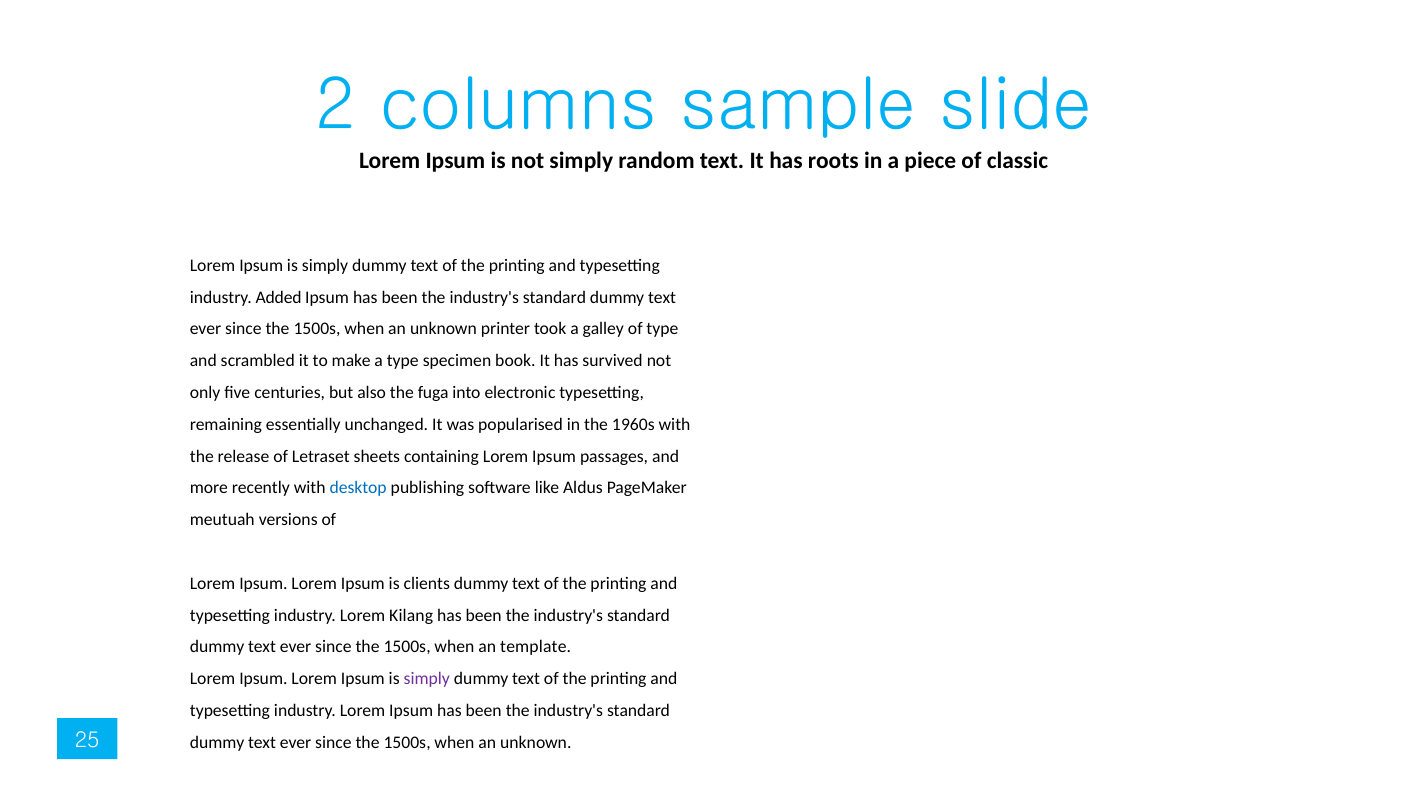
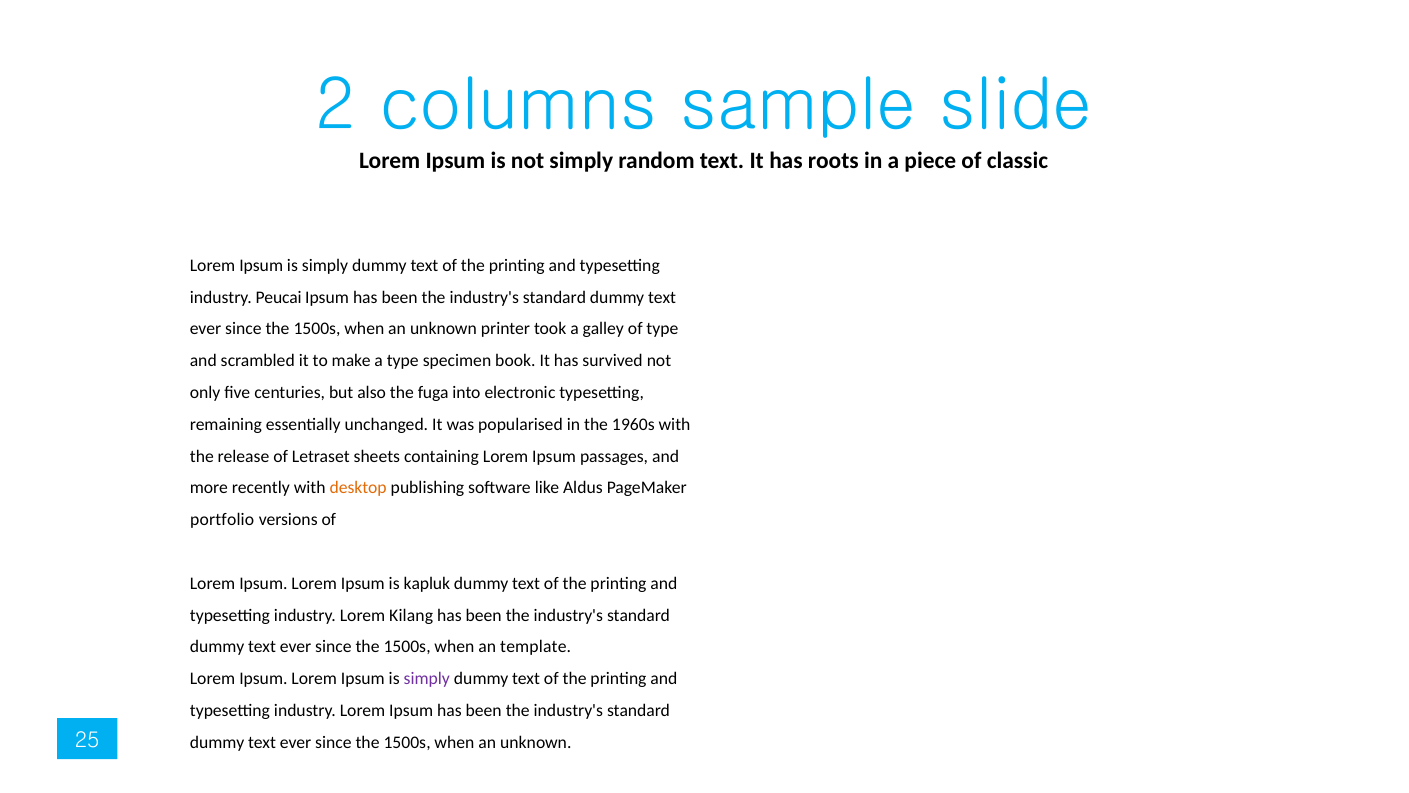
Added: Added -> Peucai (279, 297)
desktop colour: blue -> orange (358, 488)
meutuah: meutuah -> portfolio (222, 520)
clients: clients -> kapluk (427, 583)
